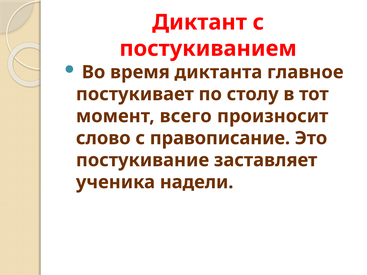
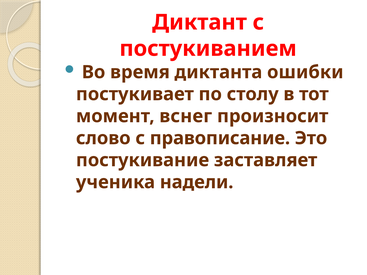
главное: главное -> ошибки (305, 72)
всего: всего -> вснег (186, 116)
